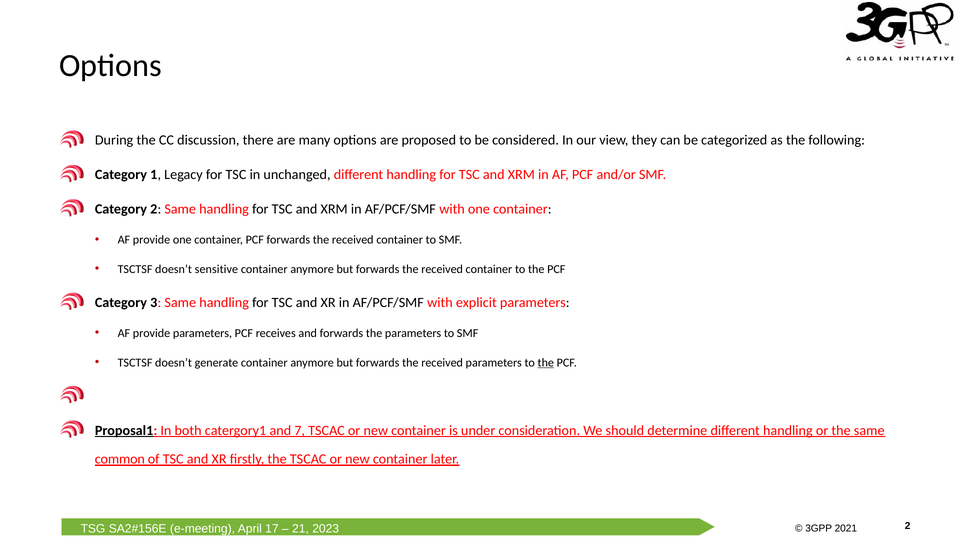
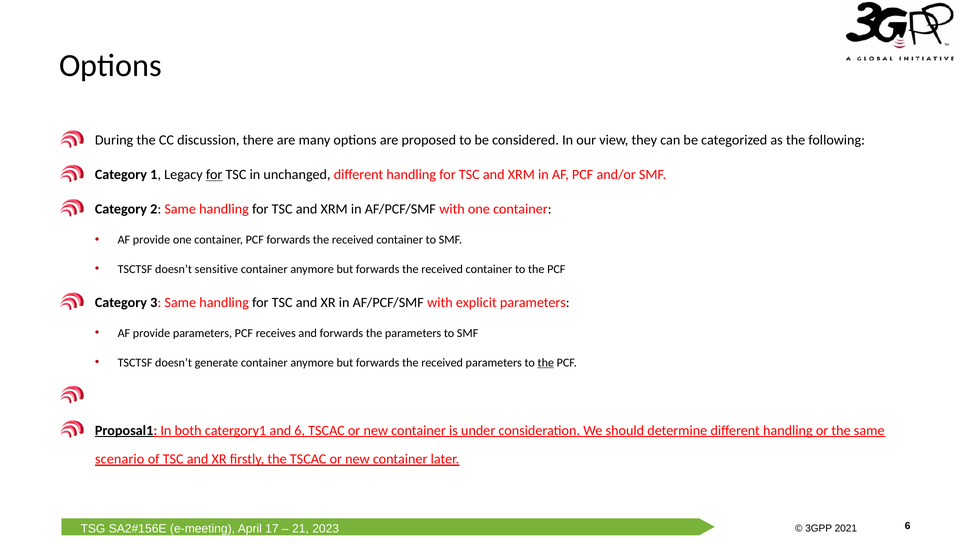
for underline: none -> present (214, 175)
and 7: 7 -> 6 (300, 431)
common: common -> scenario (120, 460)
2: 2 -> 6 (908, 526)
